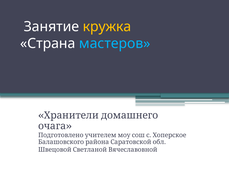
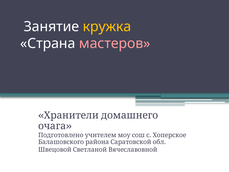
мастеров colour: light blue -> pink (115, 43)
